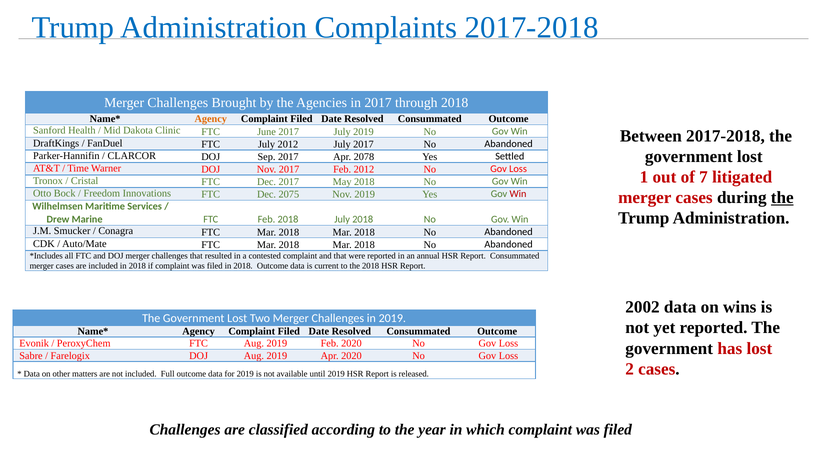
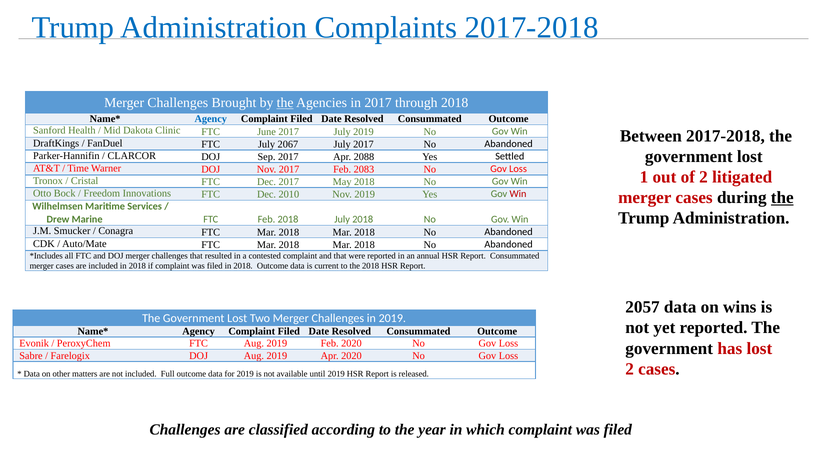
the underline: none -> present (285, 103)
Agency colour: orange -> blue (211, 119)
July 2012: 2012 -> 2067 (288, 144)
2078: 2078 -> 2088 (364, 157)
Feb 2012: 2012 -> 2083 (364, 169)
of 7: 7 -> 2 (704, 177)
2075: 2075 -> 2010 (289, 194)
2002: 2002 -> 2057 (643, 307)
